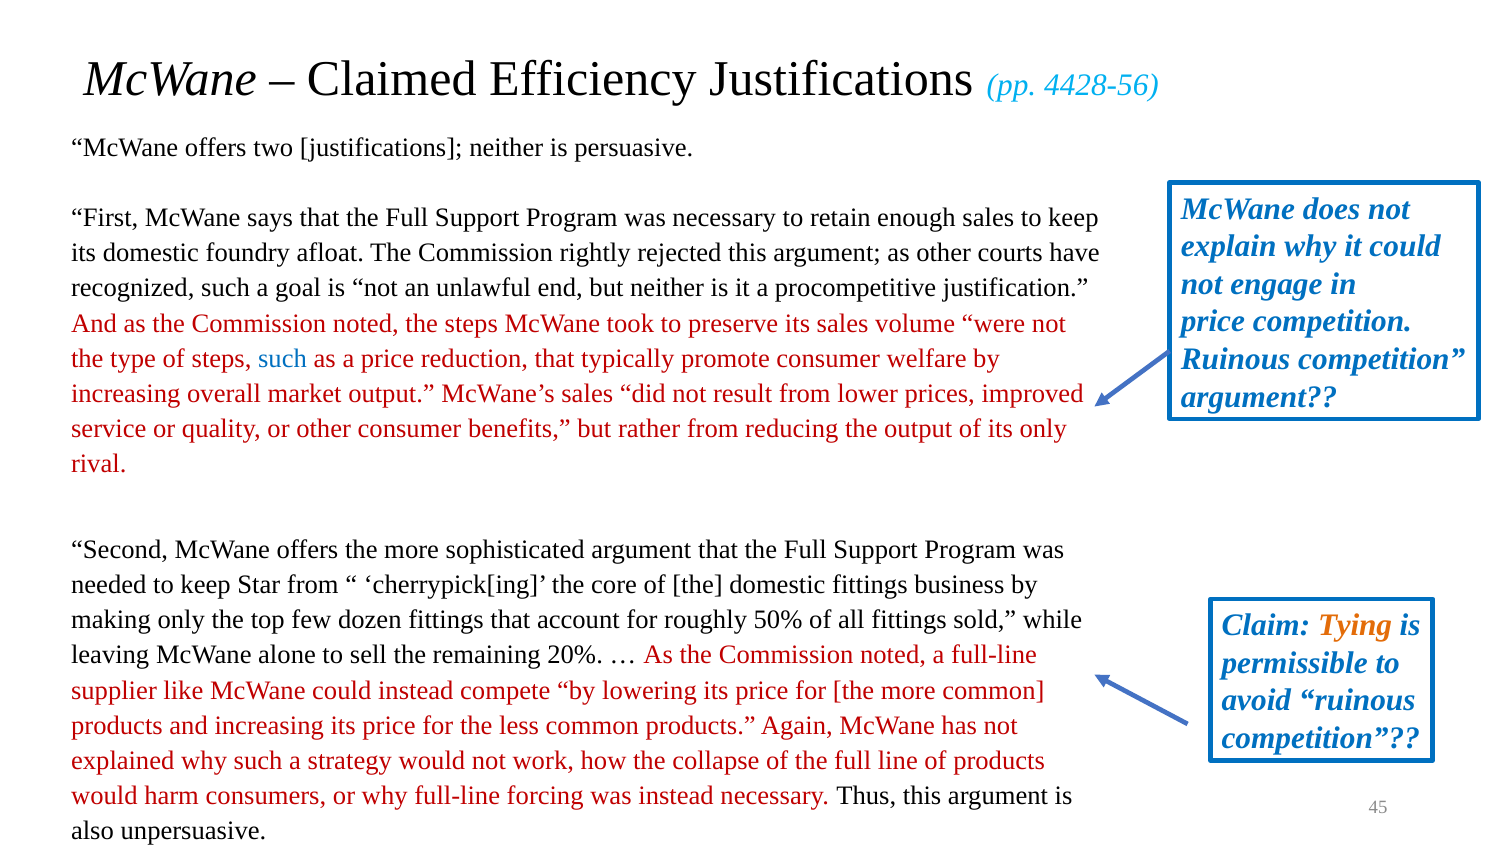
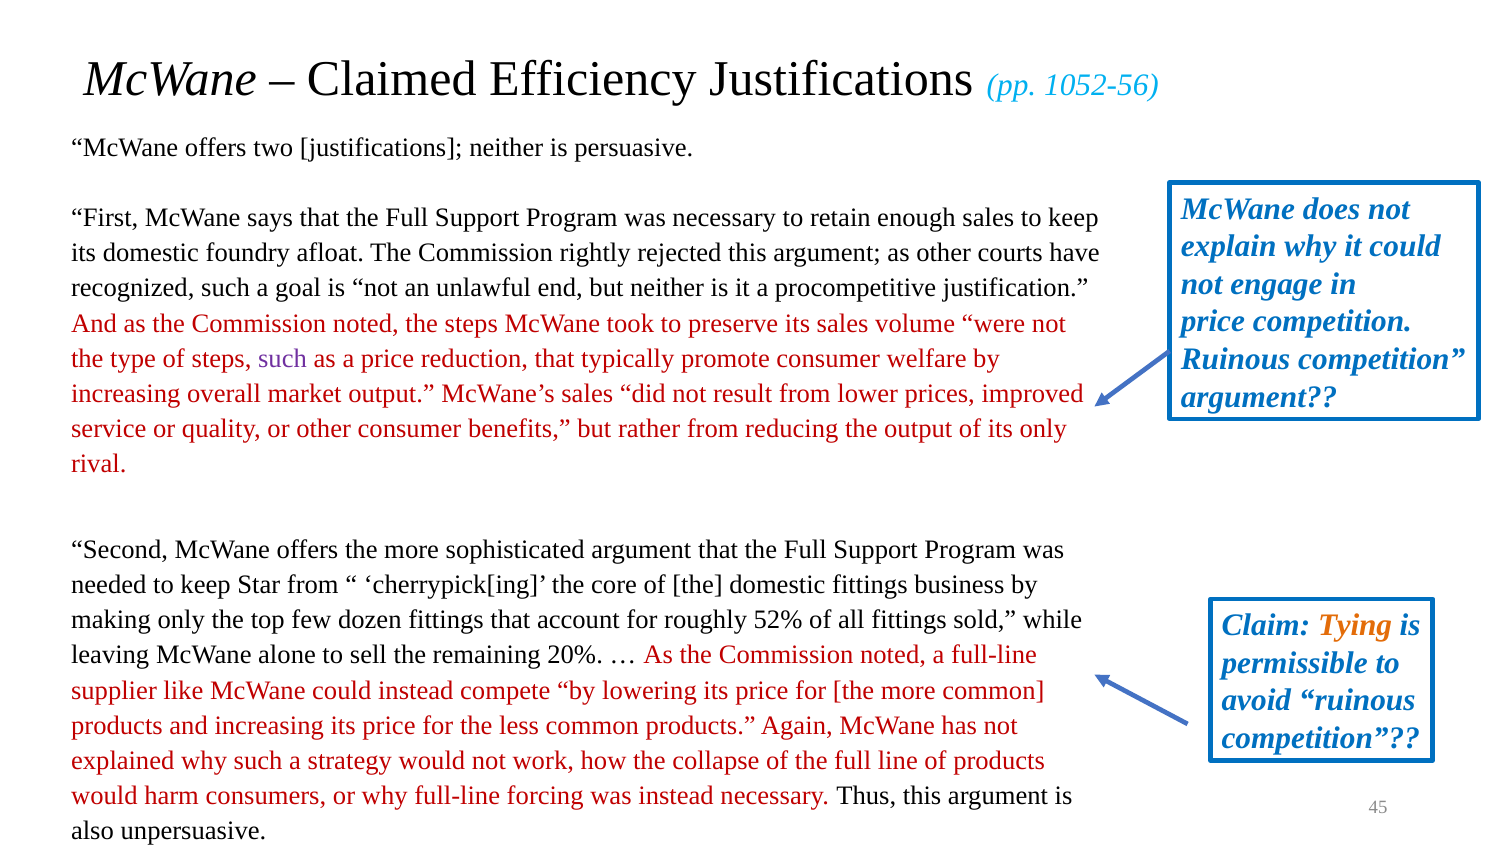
4428-56: 4428-56 -> 1052-56 (1101, 86)
such colour: blue -> purple (283, 358)
50%: 50% -> 52% (778, 620)
